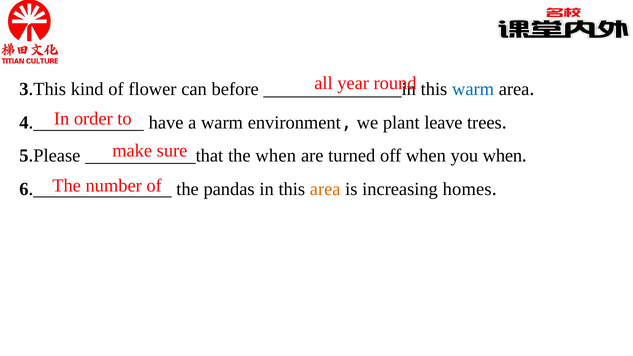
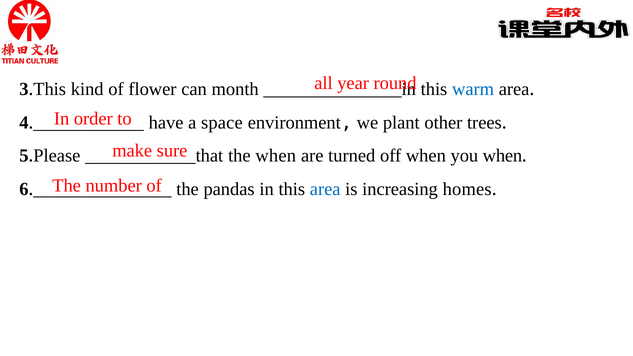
before: before -> month (235, 89)
a warm: warm -> space (222, 123)
leave: leave -> other (443, 123)
area colour: orange -> blue (325, 189)
